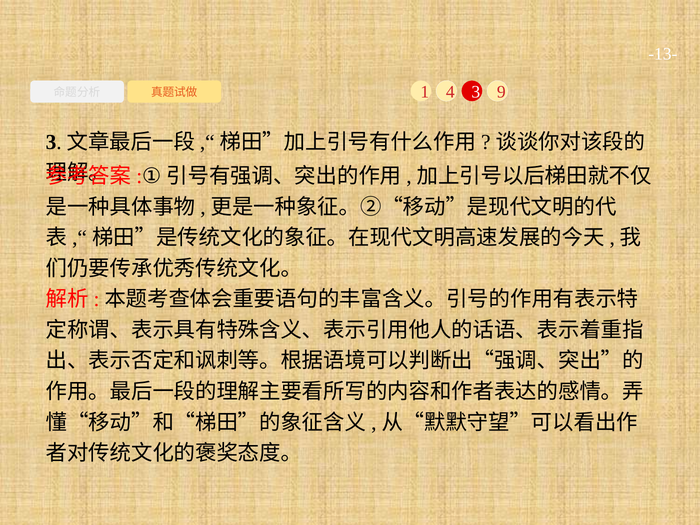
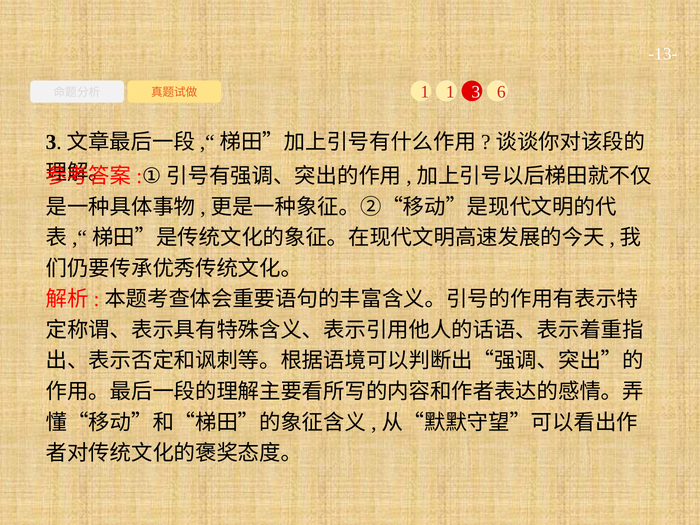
1 4: 4 -> 1 (450, 92)
9: 9 -> 6 (501, 92)
